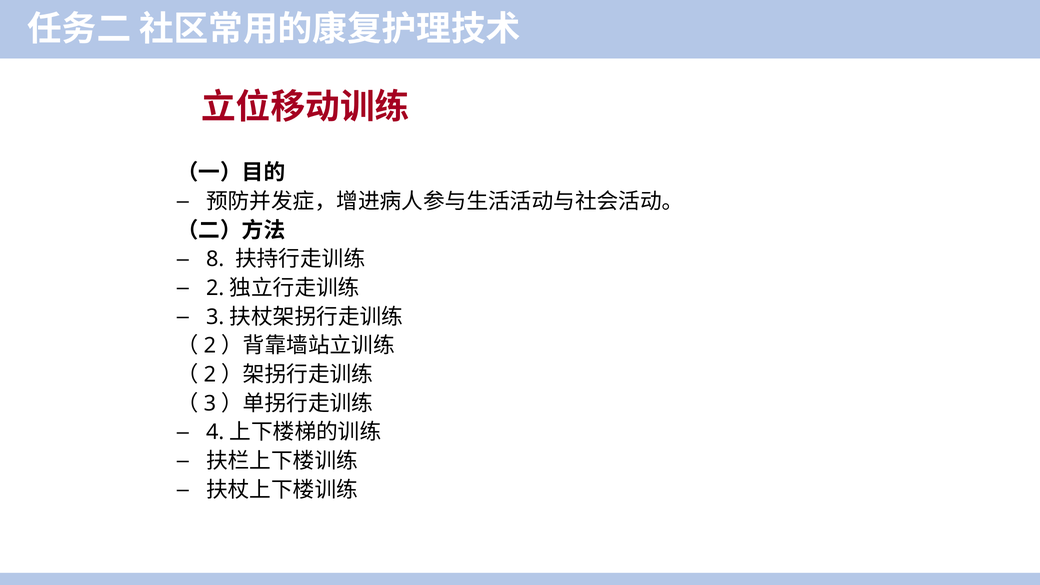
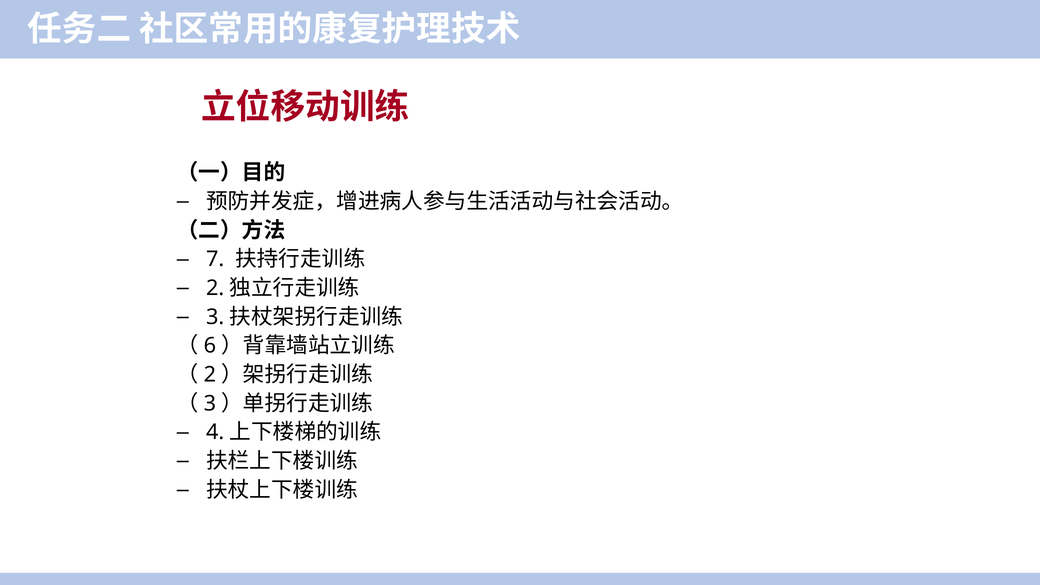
8: 8 -> 7 (215, 259)
2: 2 -> 6 (210, 346)
